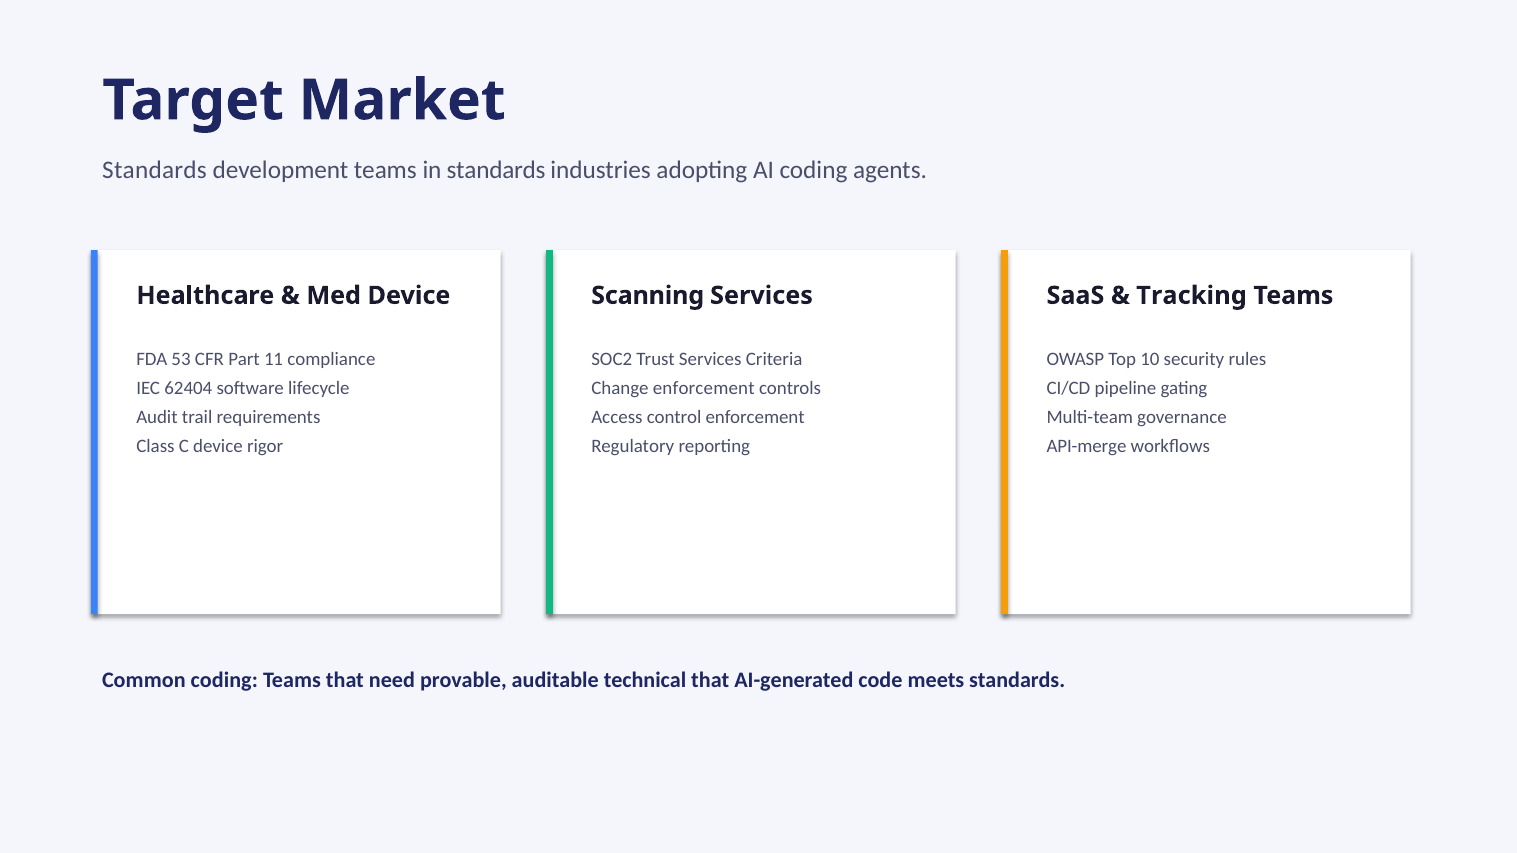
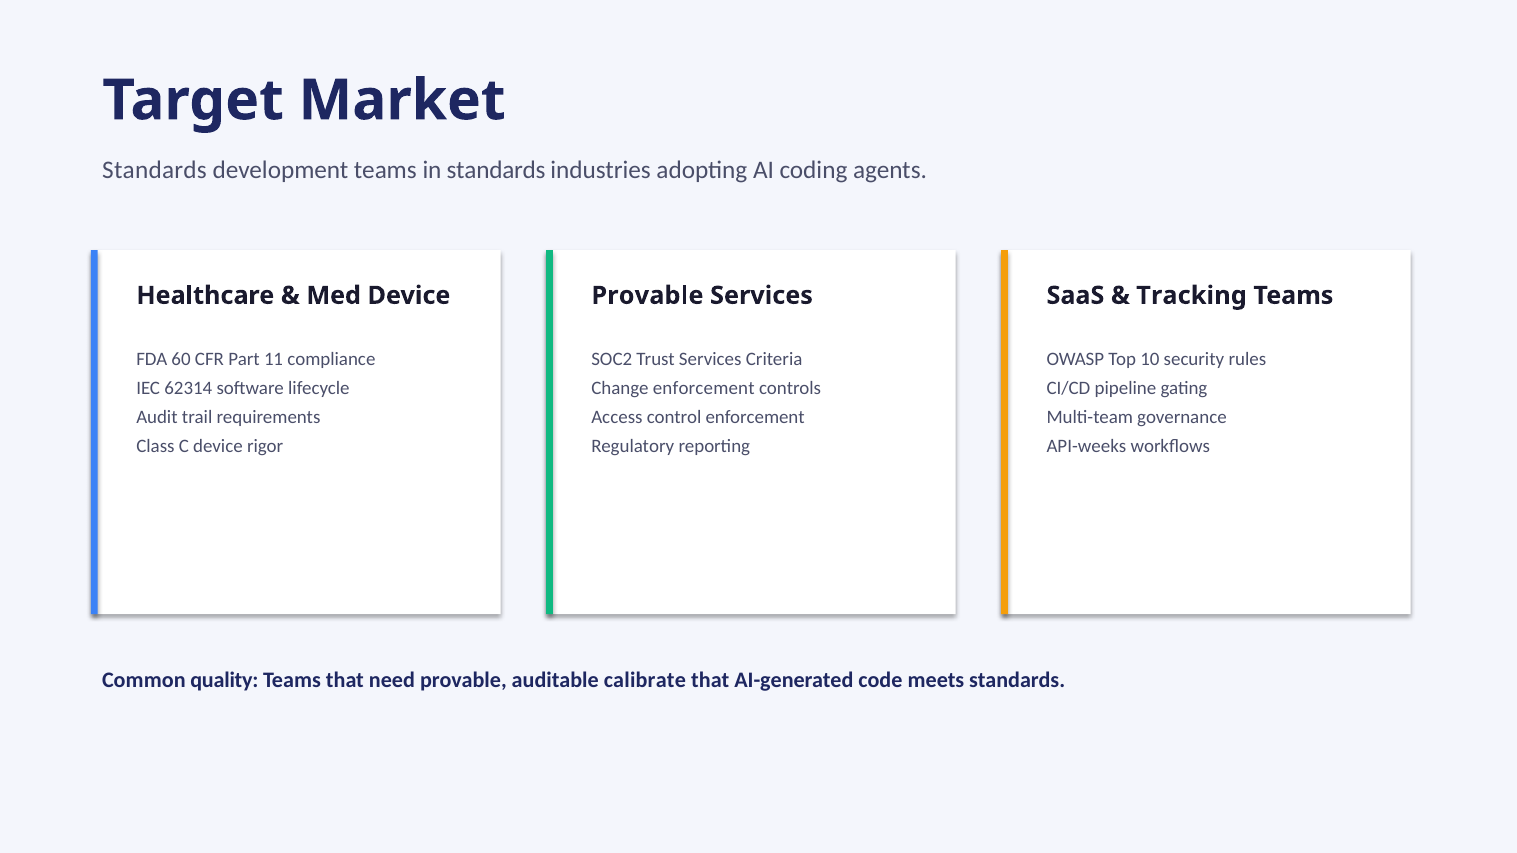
Scanning: Scanning -> Provable (647, 296)
53: 53 -> 60 (181, 360)
62404: 62404 -> 62314 (188, 389)
API-merge: API-merge -> API-weeks (1086, 447)
Common coding: coding -> quality (224, 680)
technical: technical -> calibrate (645, 680)
